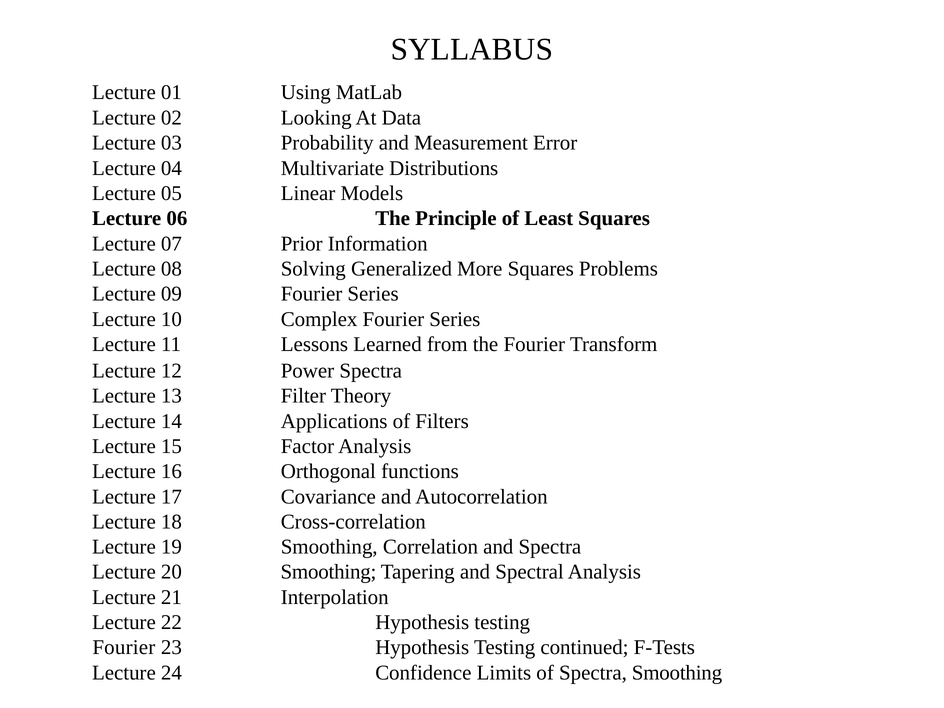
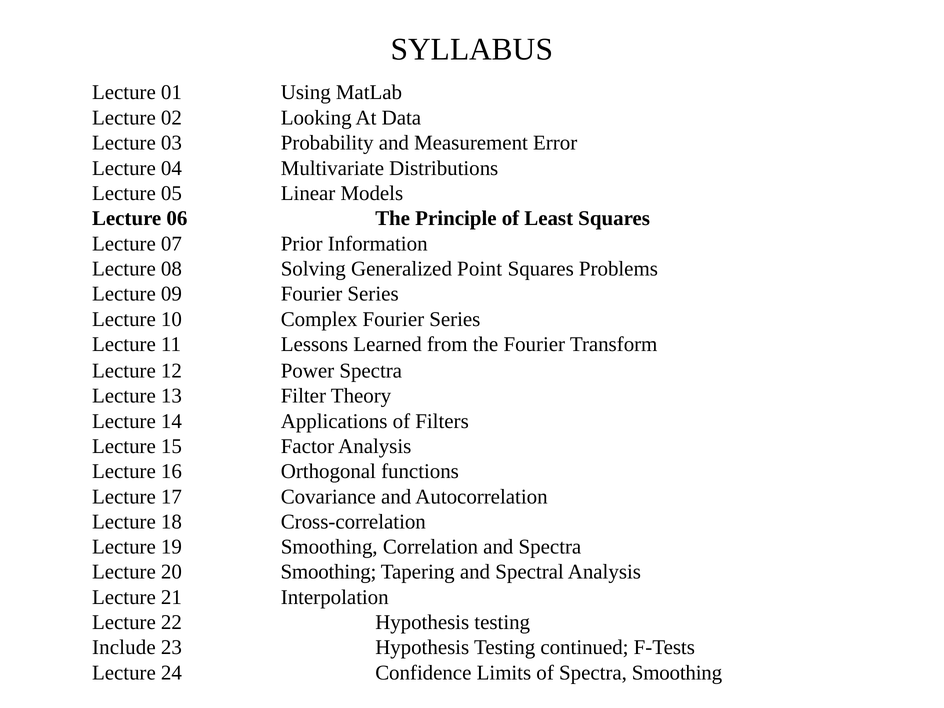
More: More -> Point (480, 269)
Fourier: Fourier -> Include (124, 648)
